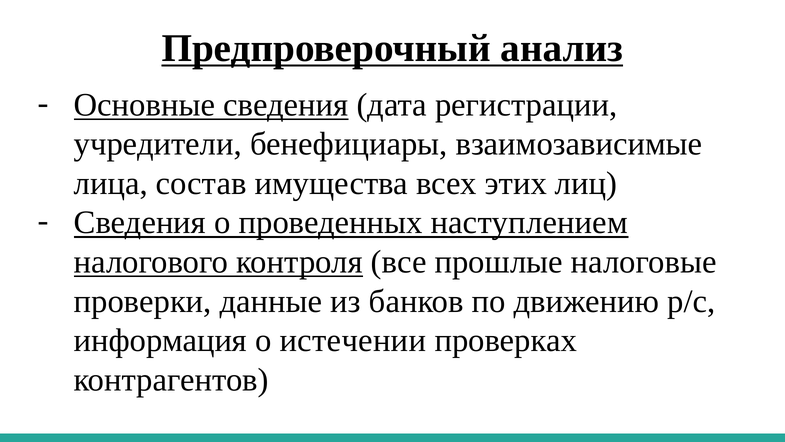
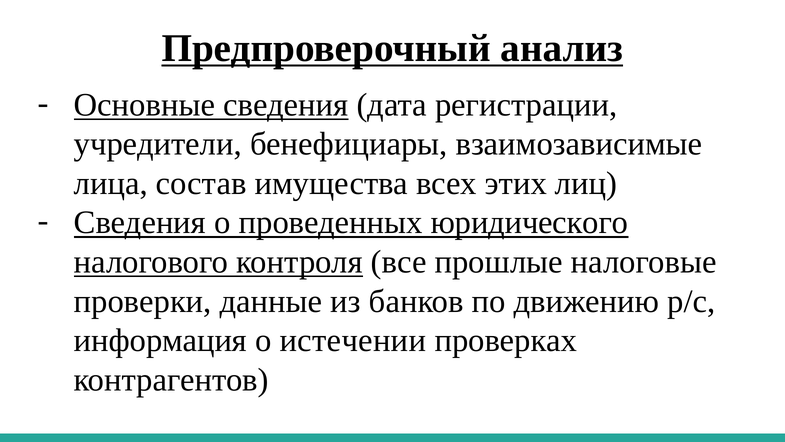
наступлением: наступлением -> юридического (529, 222)
